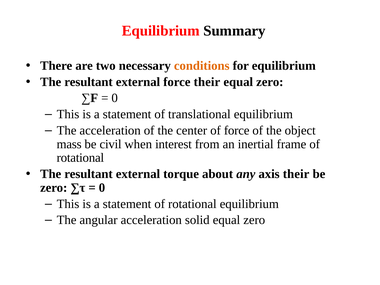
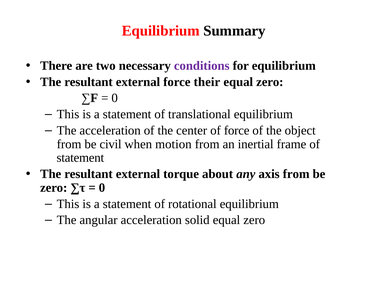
conditions colour: orange -> purple (202, 66)
mass: mass -> from (69, 144)
interest: interest -> motion (173, 144)
rotational: rotational -> statement (80, 158)
axis their: their -> from (296, 174)
